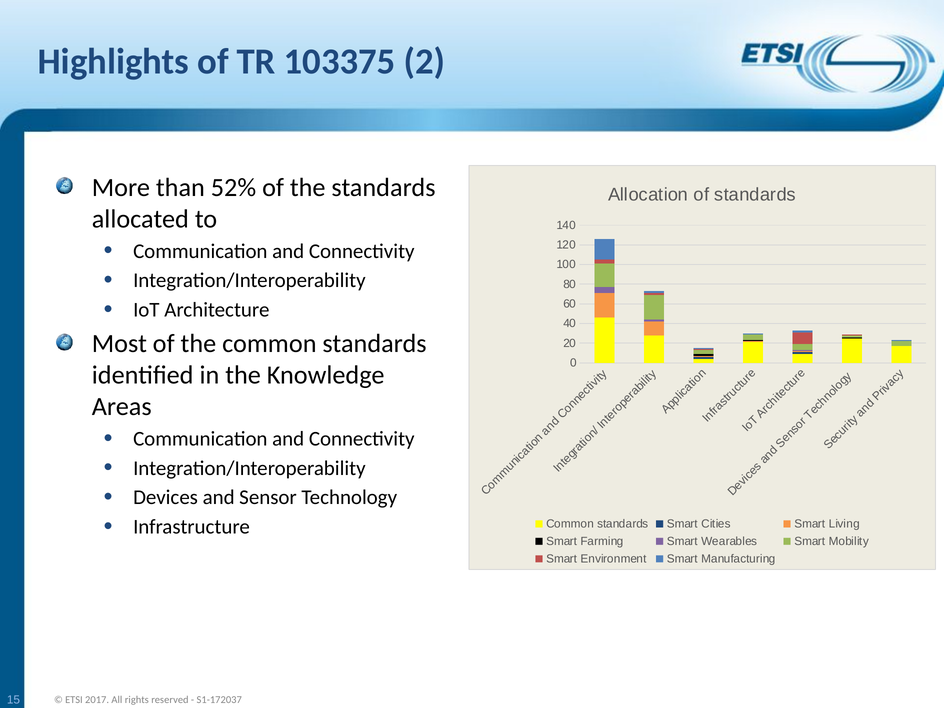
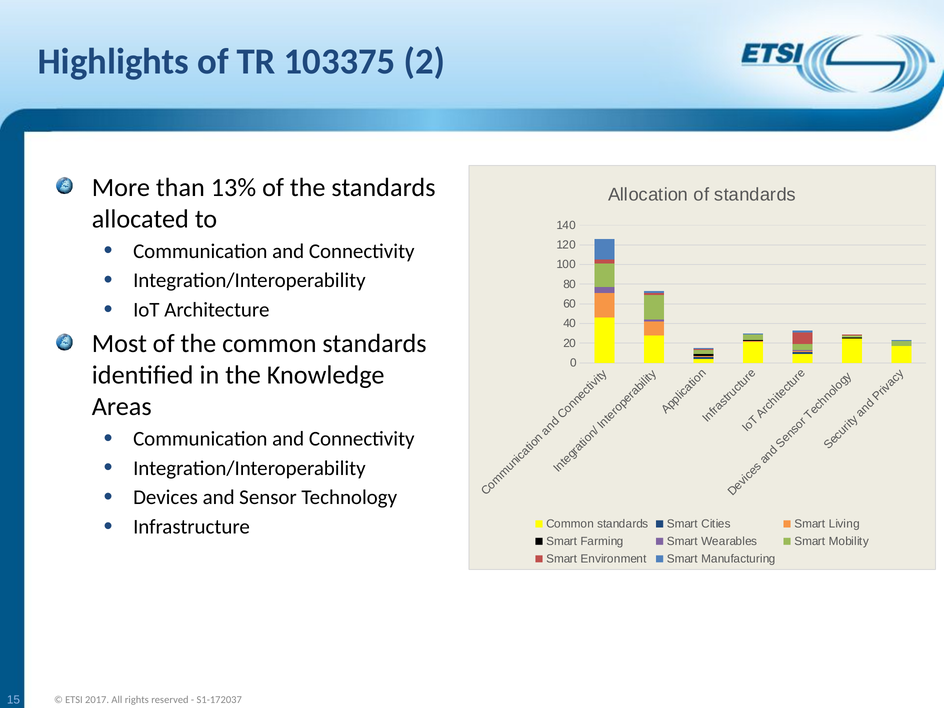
52%: 52% -> 13% (233, 187)
